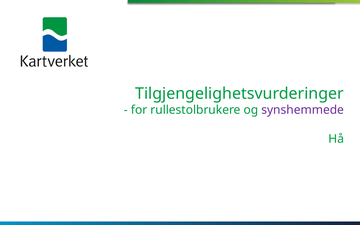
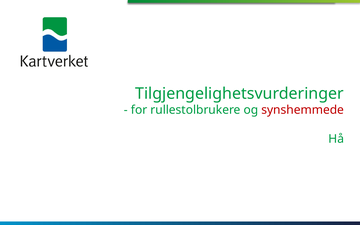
synshemmede colour: purple -> red (303, 110)
